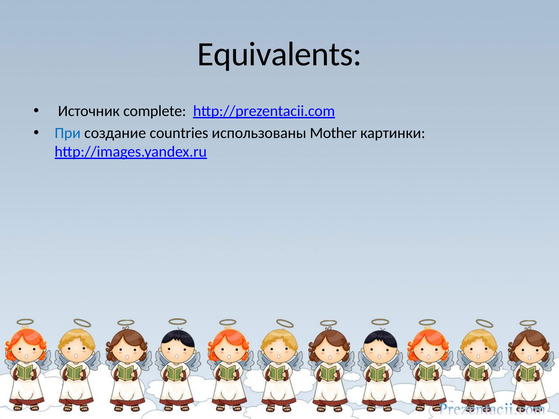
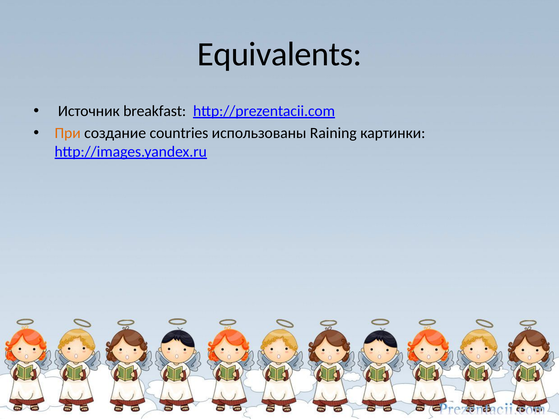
complete: complete -> breakfast (155, 111)
При colour: blue -> orange (68, 133)
Mother: Mother -> Raining (333, 133)
